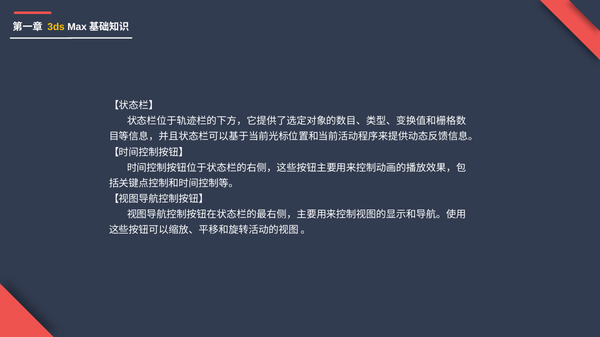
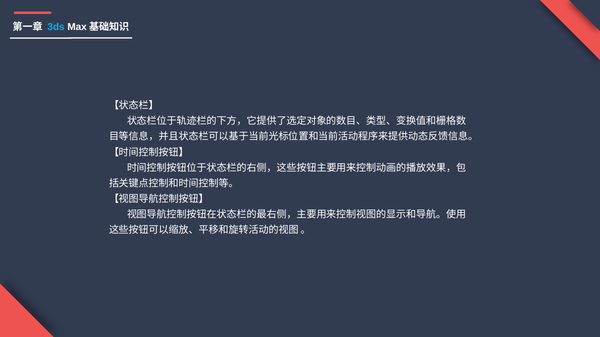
3ds colour: yellow -> light blue (56, 27)
